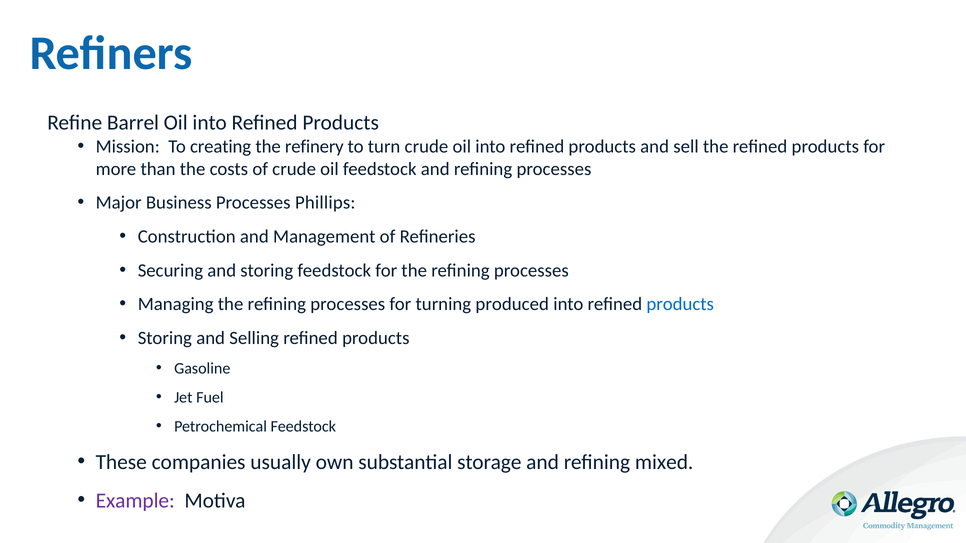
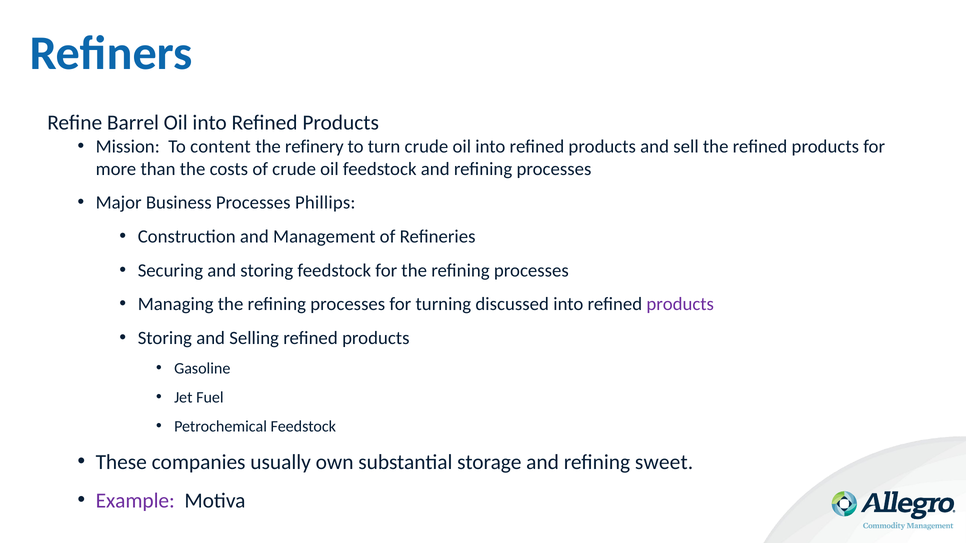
creating: creating -> content (220, 147)
produced: produced -> discussed (512, 304)
products colour: blue -> purple (680, 304)
mixed: mixed -> sweet (664, 462)
